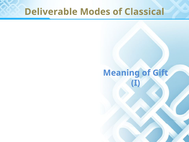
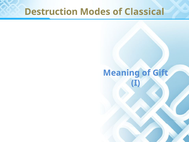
Deliverable: Deliverable -> Destruction (51, 12)
